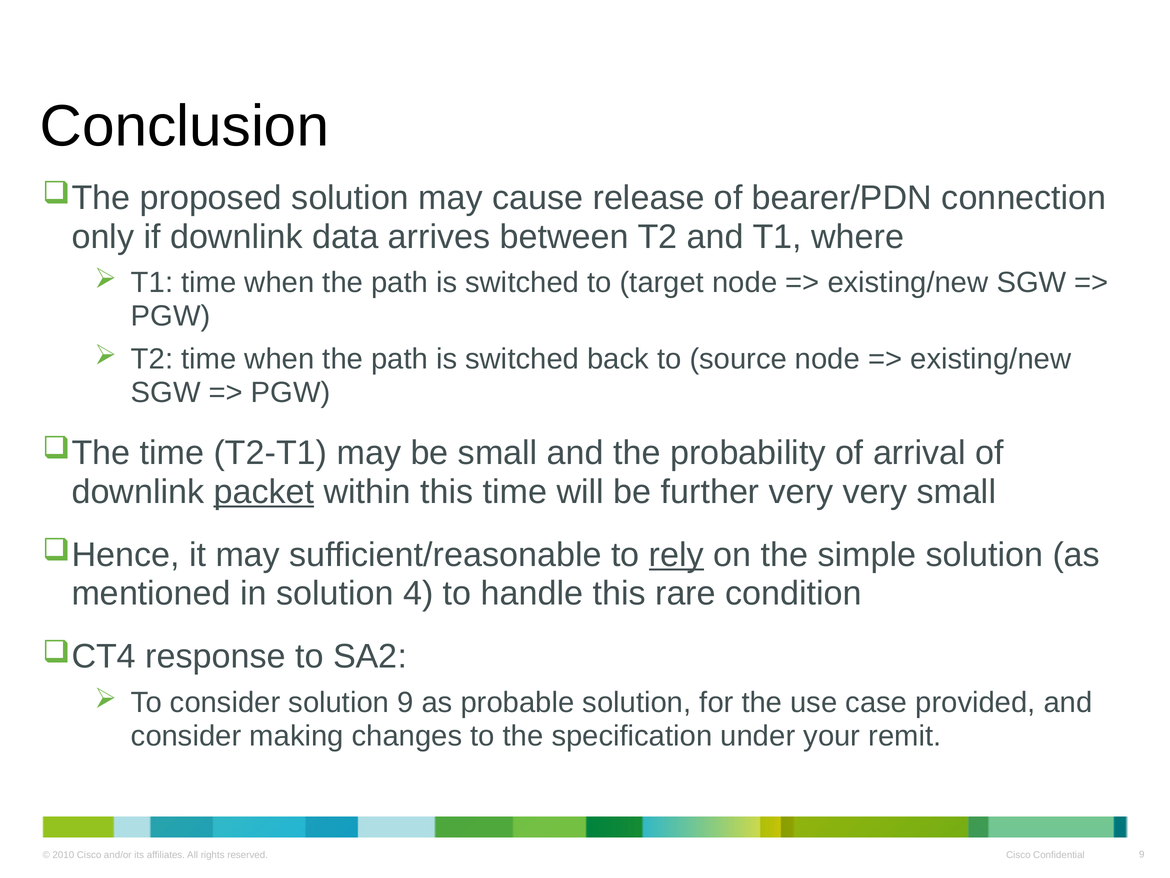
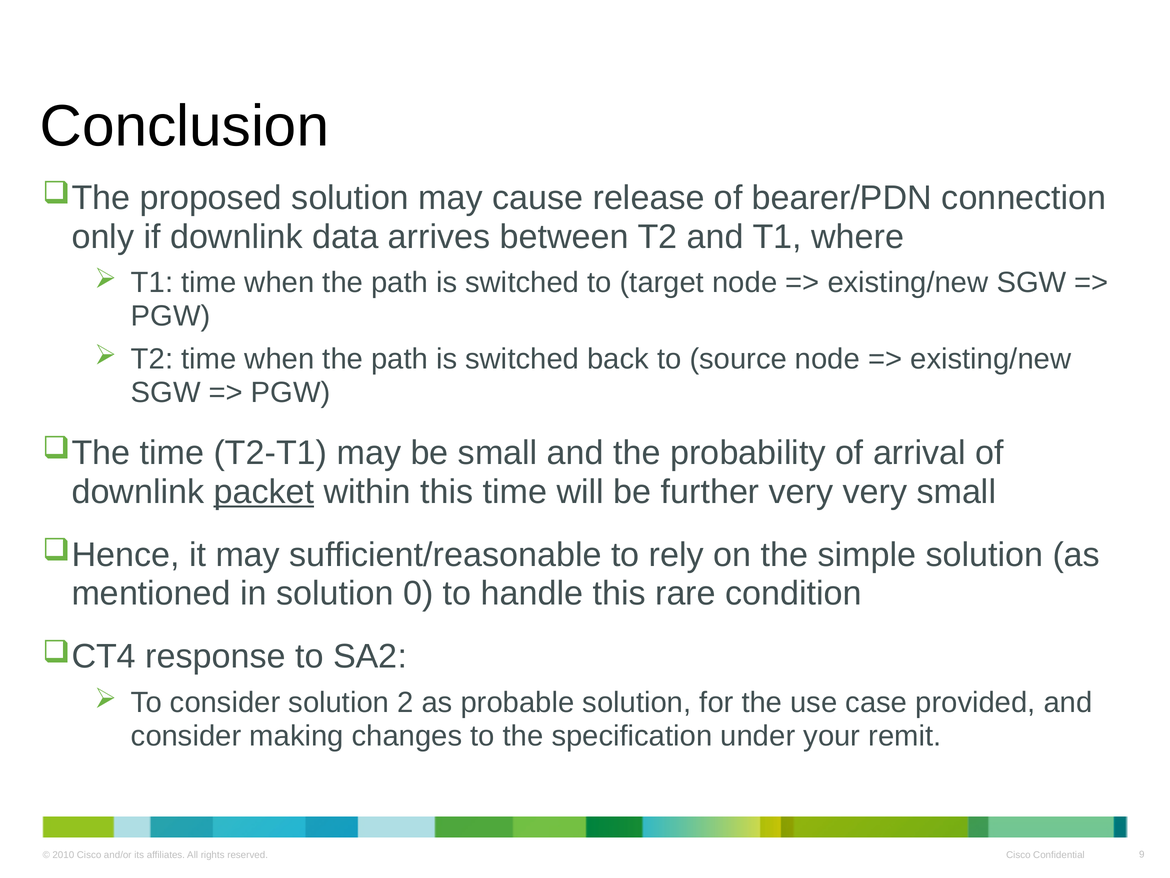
rely underline: present -> none (676, 554)
4: 4 -> 0 (418, 593)
solution 9: 9 -> 2 (405, 702)
